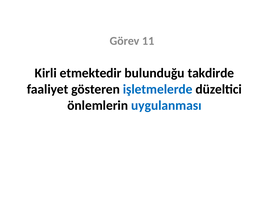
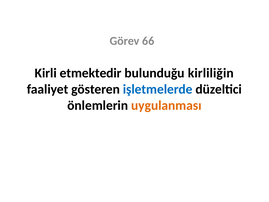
11: 11 -> 66 (148, 41)
takdirde: takdirde -> kirliliğin (211, 73)
uygulanması colour: blue -> orange (166, 105)
